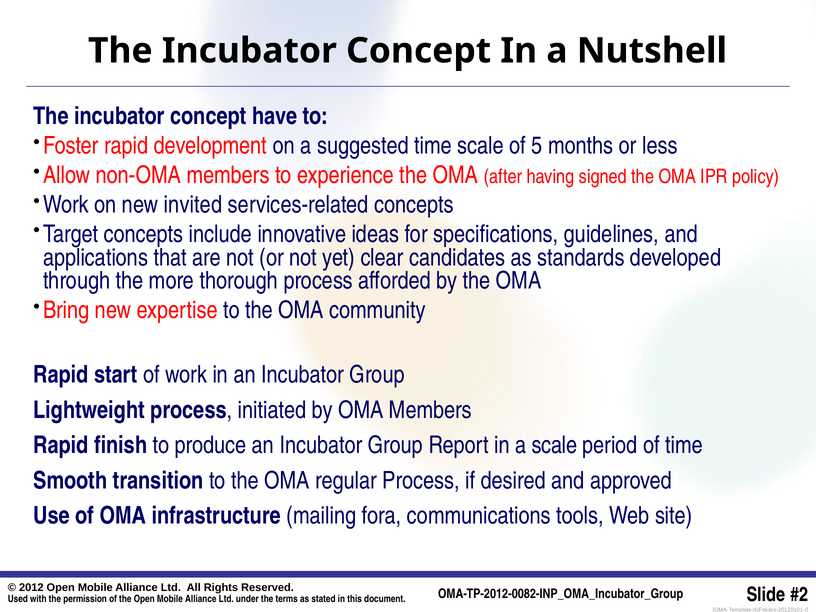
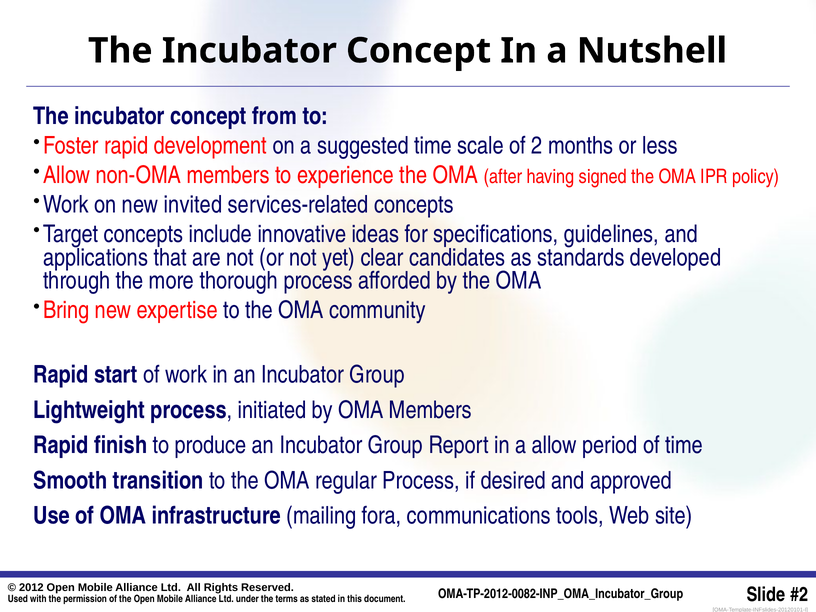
have: have -> from (275, 116)
5: 5 -> 2 (537, 146)
a scale: scale -> allow (554, 445)
